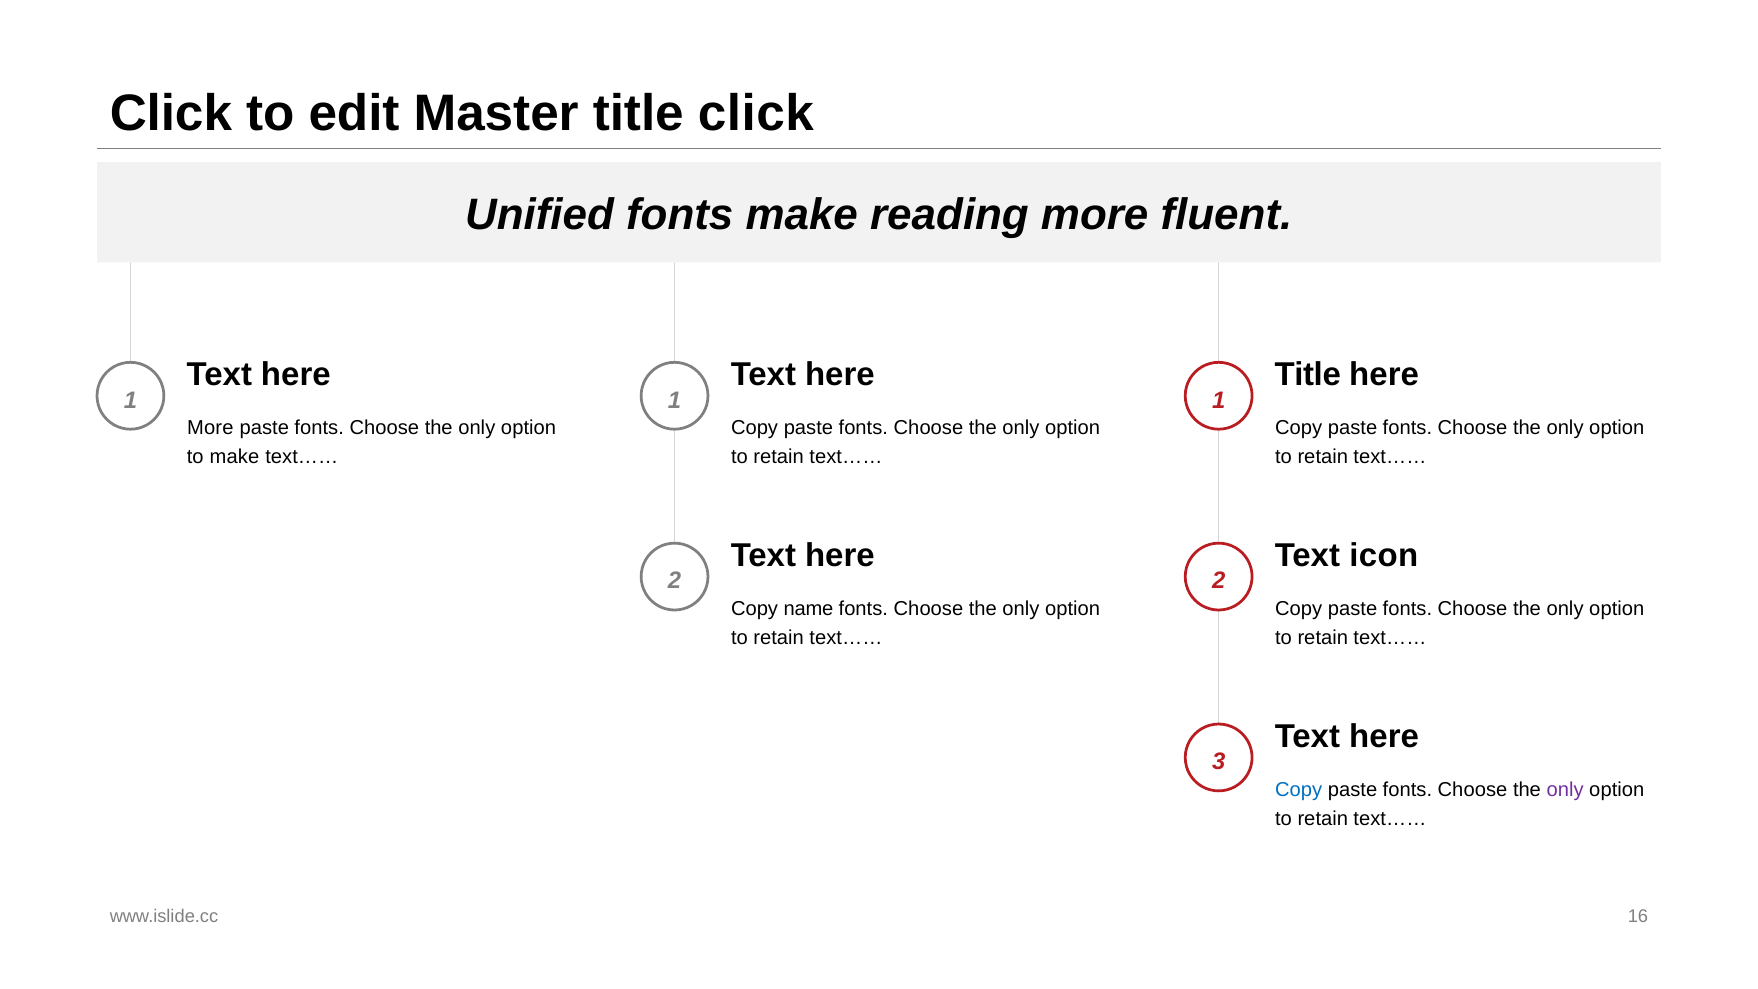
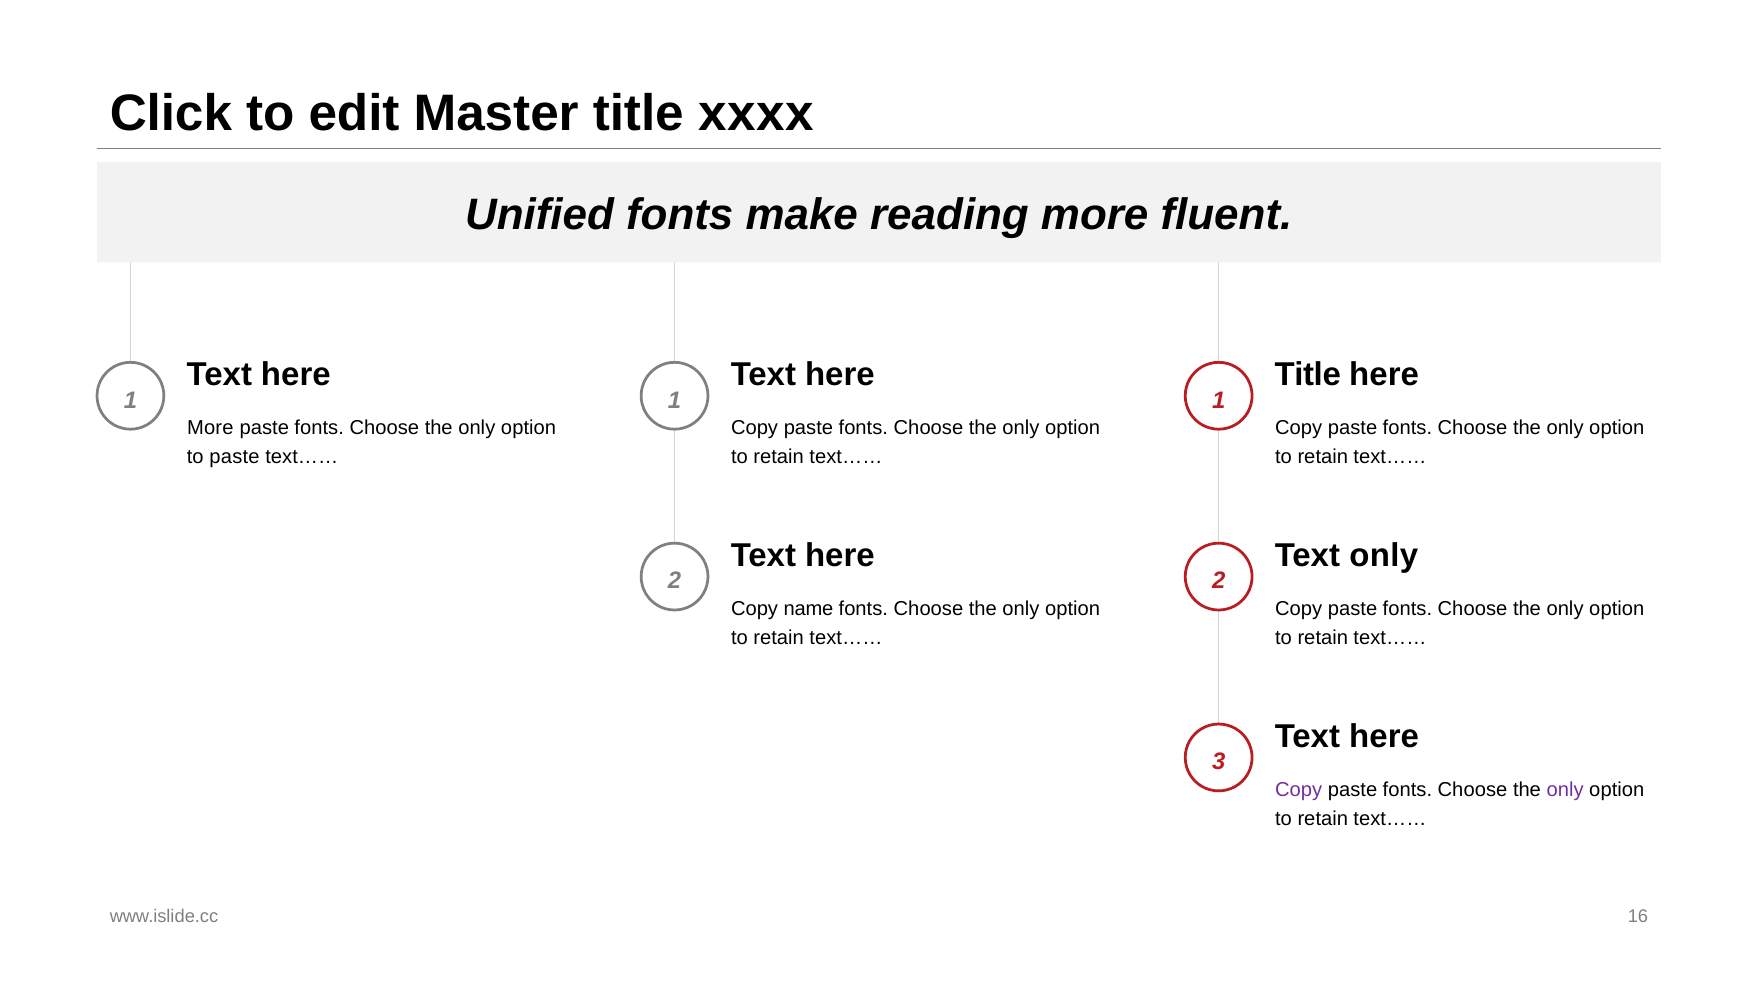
title click: click -> xxxx (756, 114)
to make: make -> paste (234, 457)
Text icon: icon -> only (1384, 555)
Copy colour: blue -> purple (1299, 790)
